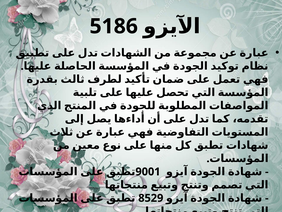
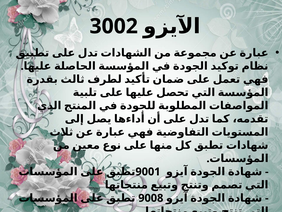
5186: 5186 -> 3002 (114, 26)
8529: 8529 -> 9008 (151, 198)
